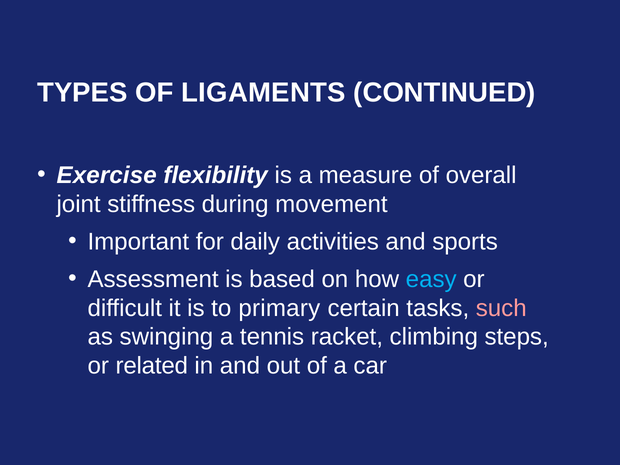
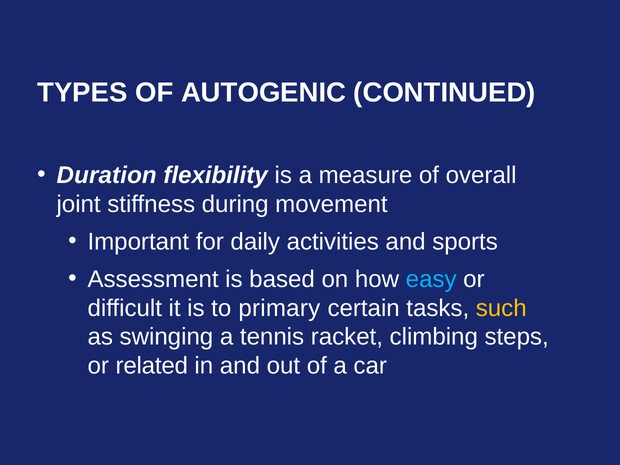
LIGAMENTS: LIGAMENTS -> AUTOGENIC (264, 93)
Exercise: Exercise -> Duration (107, 175)
such colour: pink -> yellow (501, 308)
